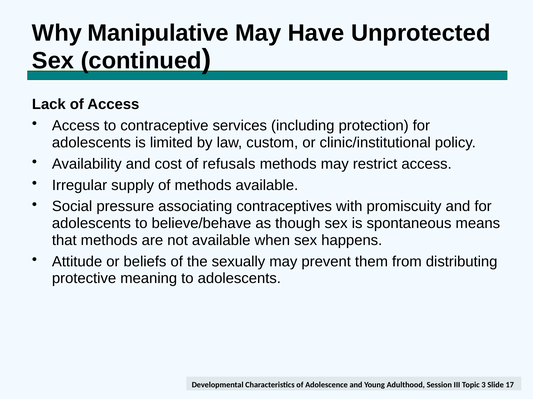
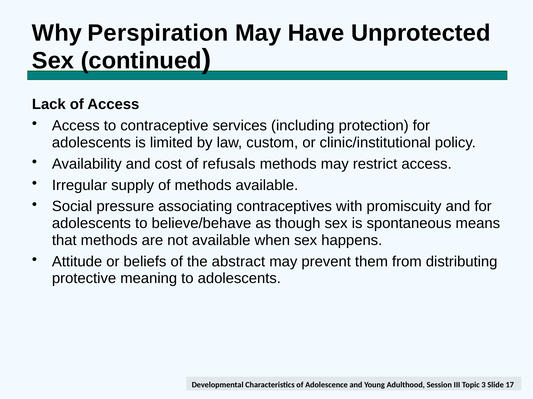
Manipulative: Manipulative -> Perspiration (158, 33)
sexually: sexually -> abstract (238, 262)
